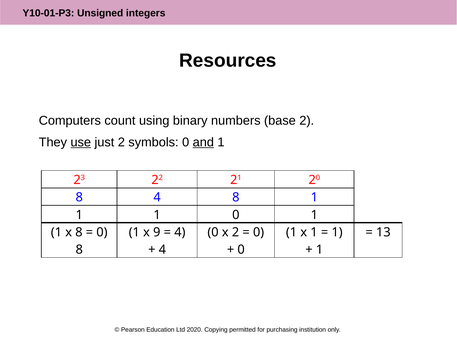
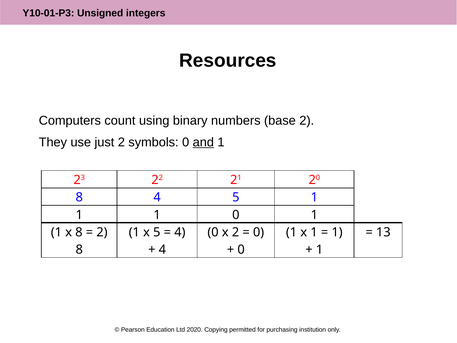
use underline: present -> none (81, 142)
4 8: 8 -> 5 (236, 197)
0: 0 -> 2 (102, 232)
x 9: 9 -> 5 (157, 232)
